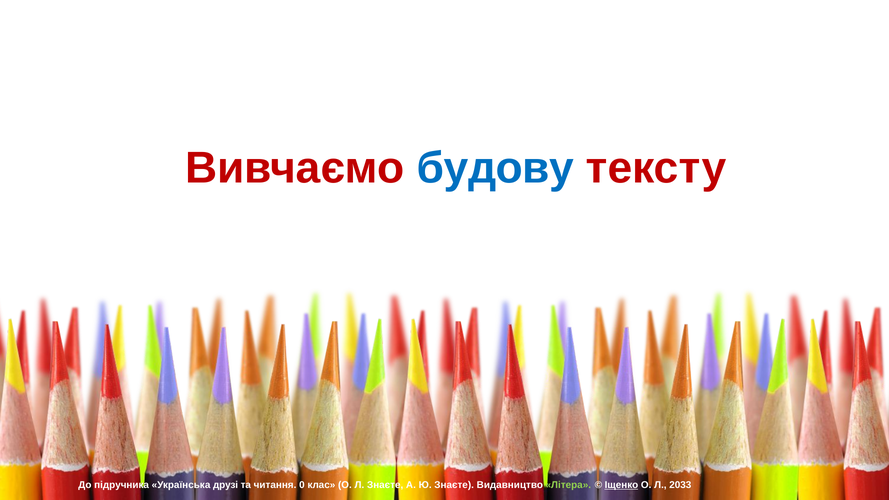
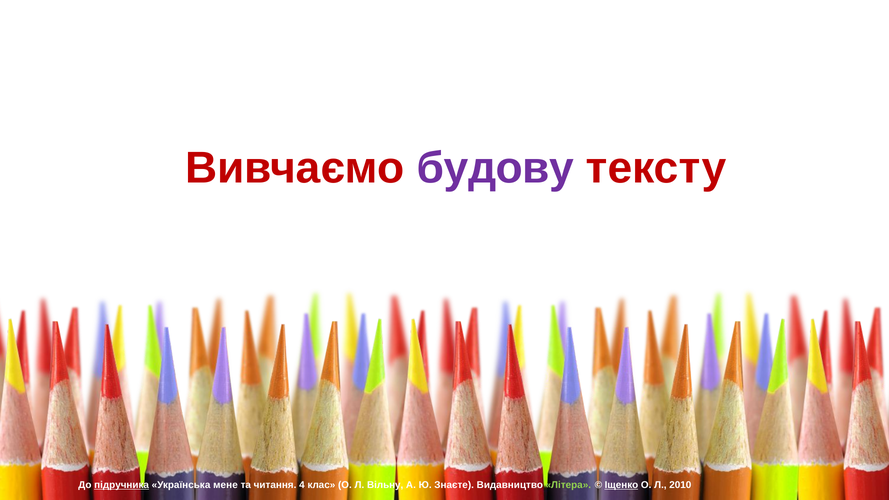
будову colour: blue -> purple (495, 168)
підручника underline: none -> present (122, 485)
друзі: друзі -> мене (225, 485)
0: 0 -> 4 (302, 485)
Л Знаєте: Знаєте -> Вільну (385, 485)
2033: 2033 -> 2010 (680, 485)
